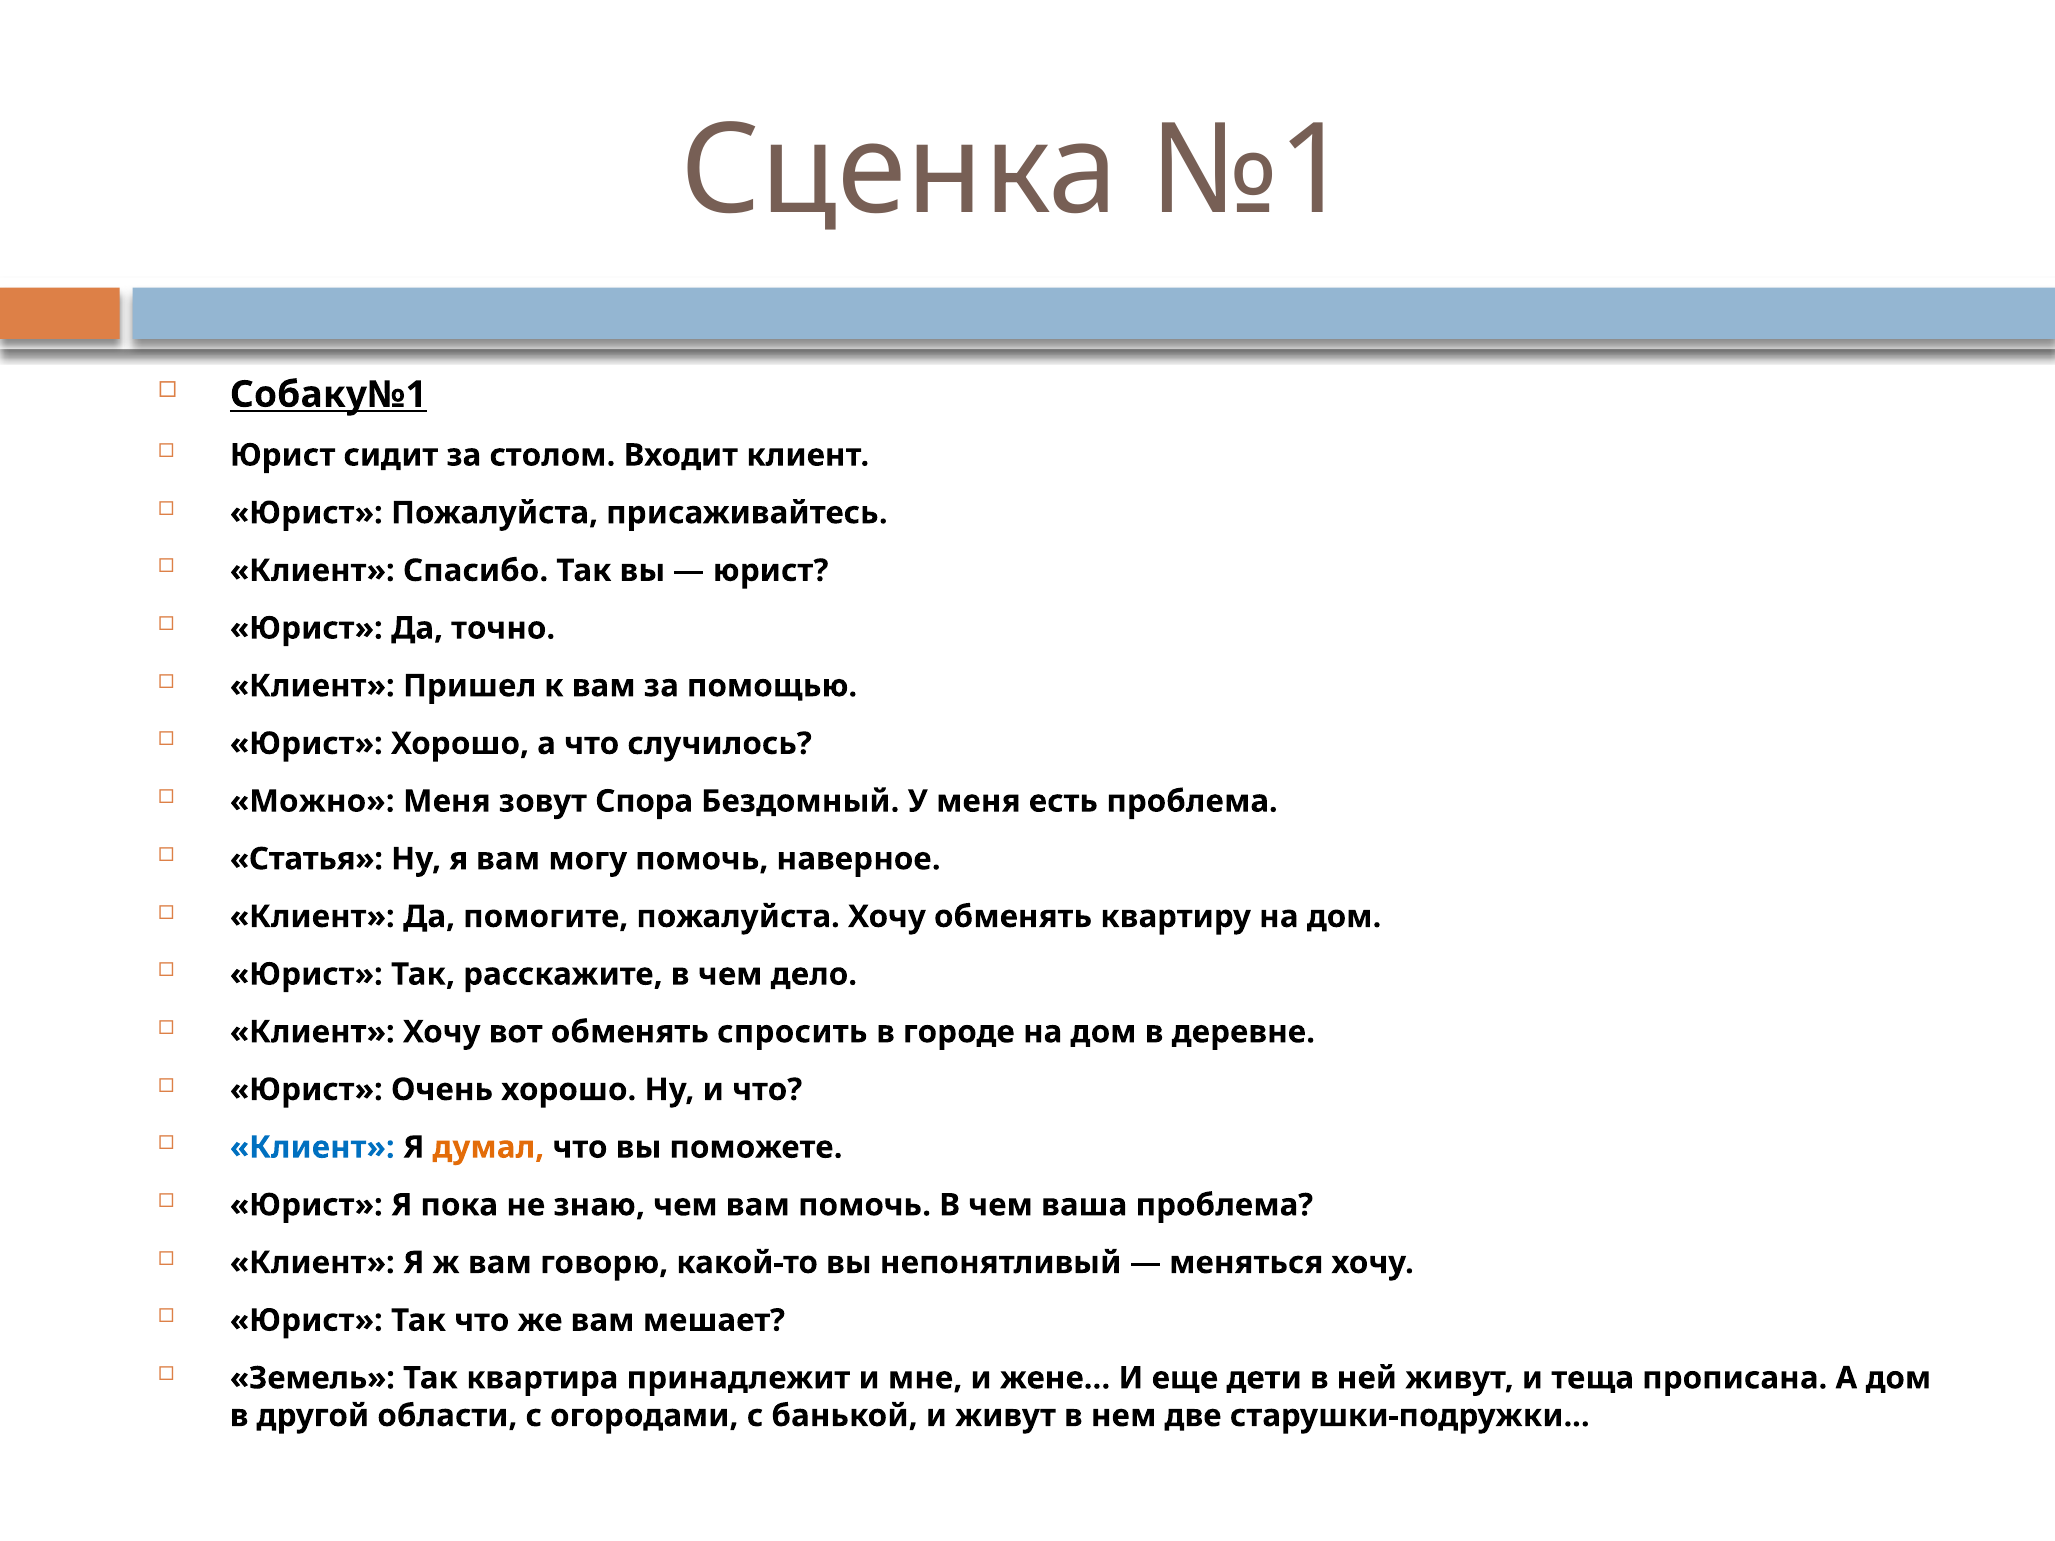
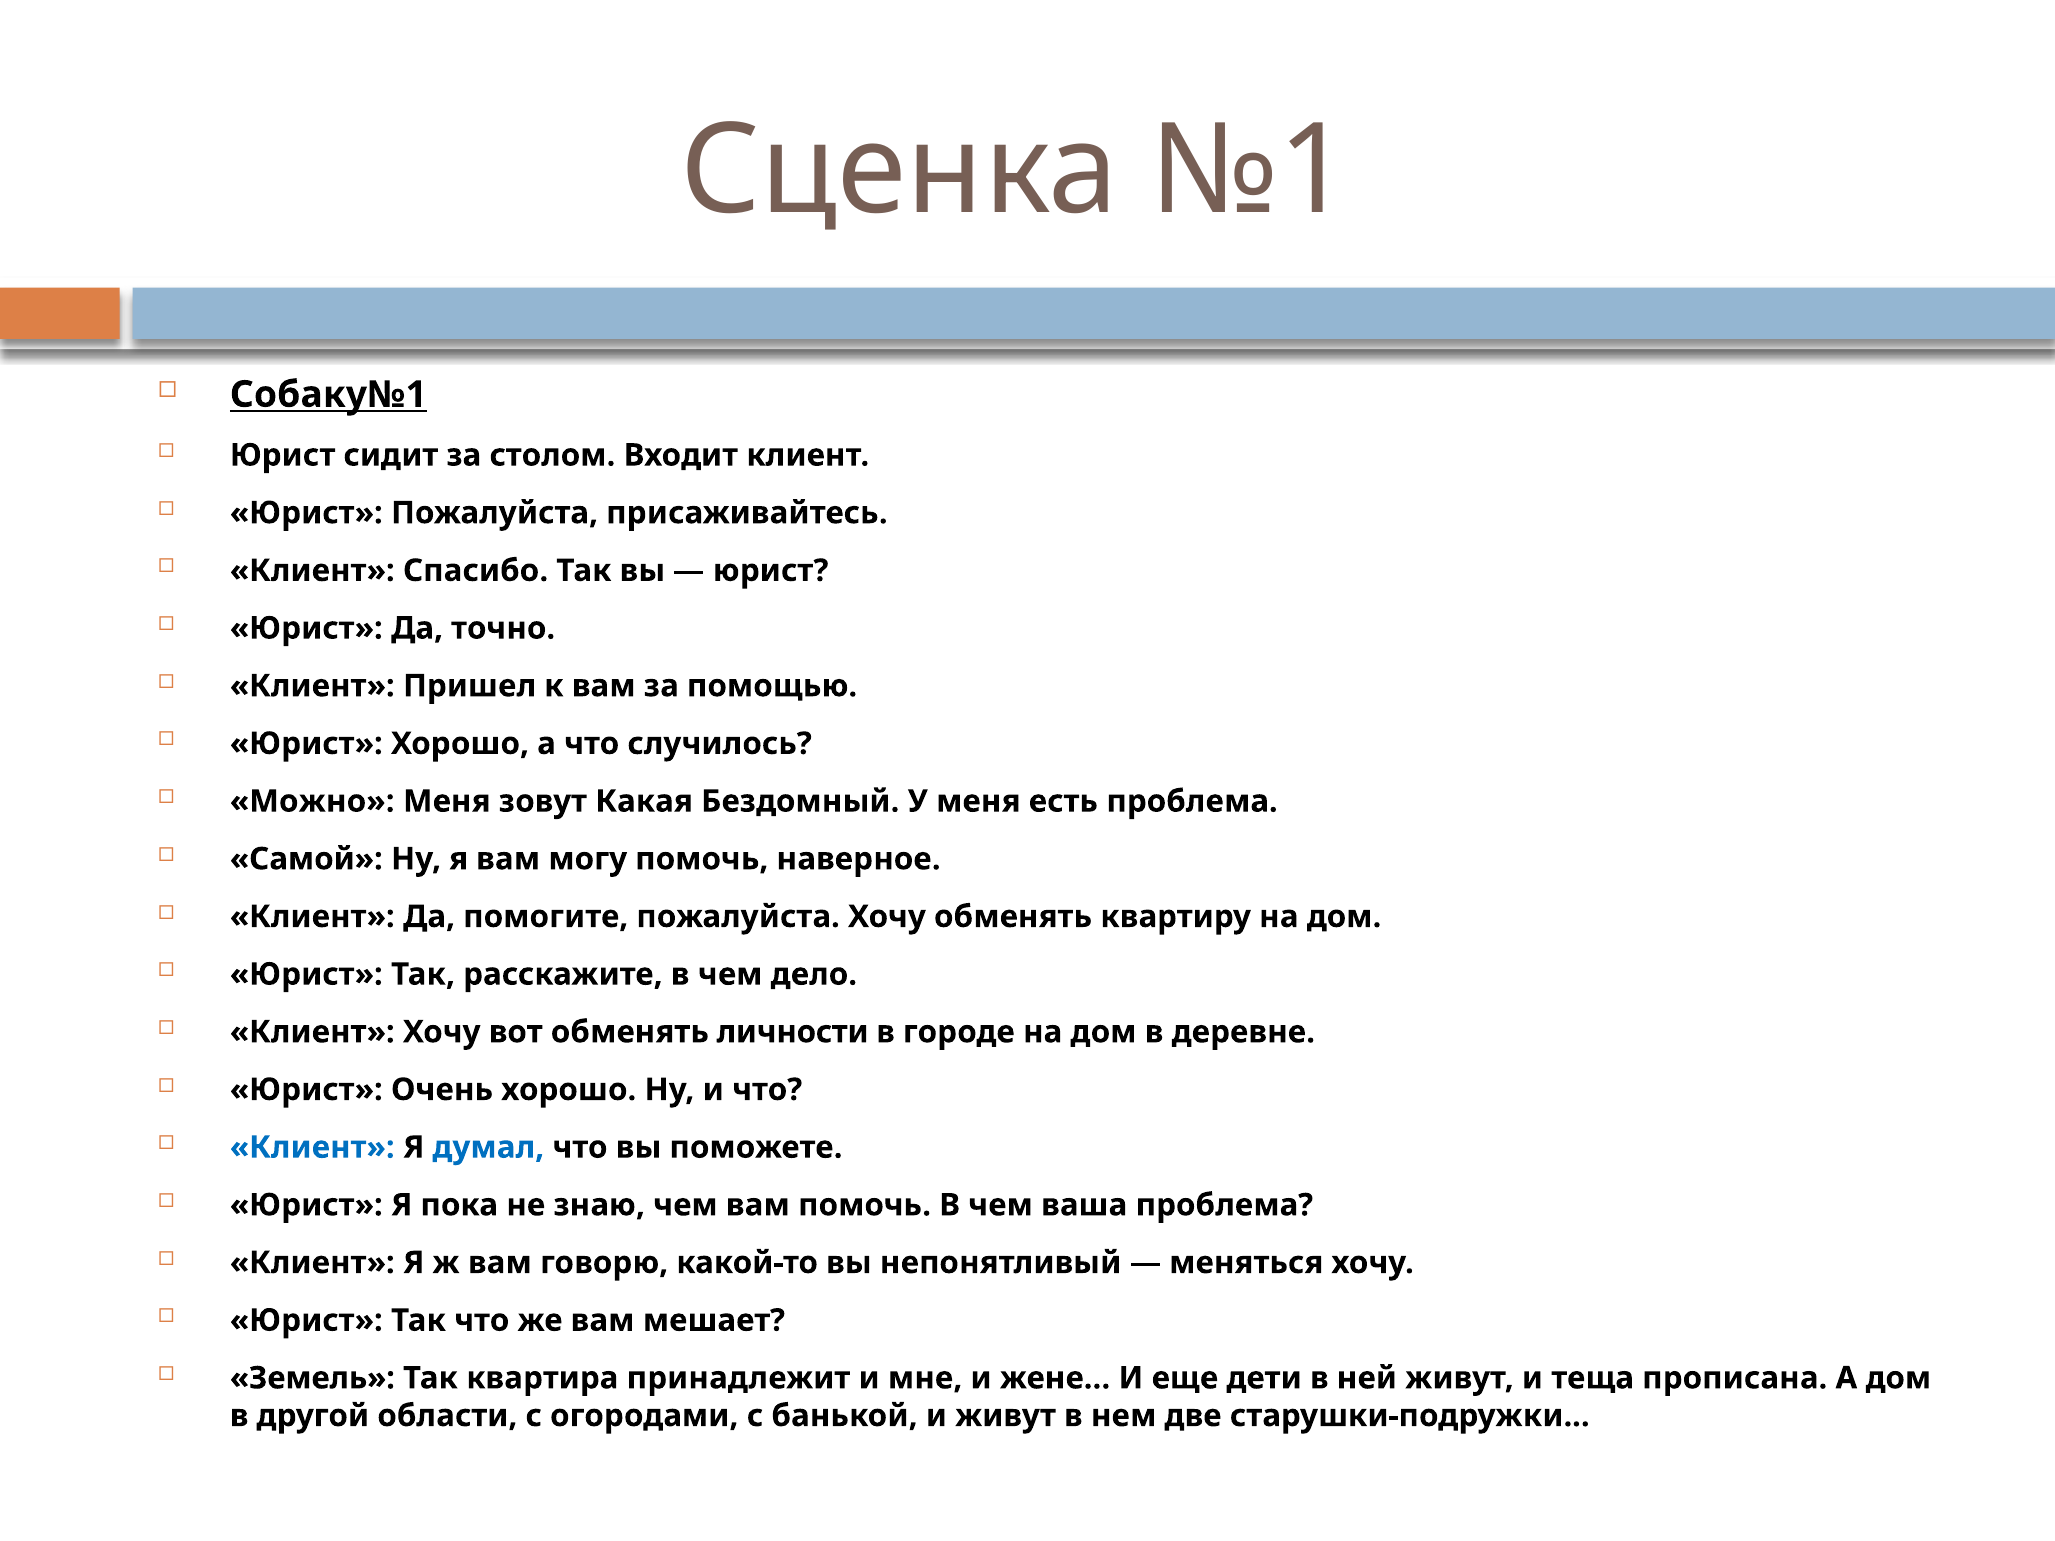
Спора: Спора -> Какая (644, 801)
Статья: Статья -> Самой (306, 859)
спросить: спросить -> личности (793, 1032)
думал colour: orange -> blue (488, 1148)
